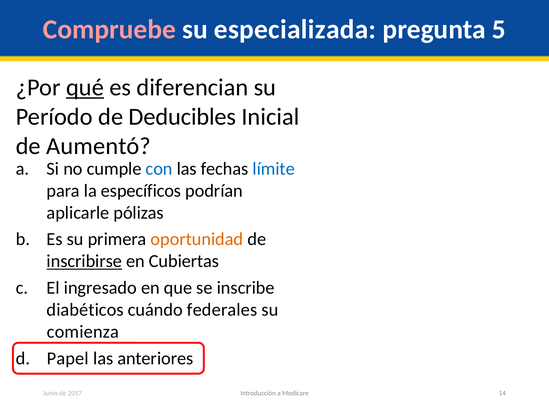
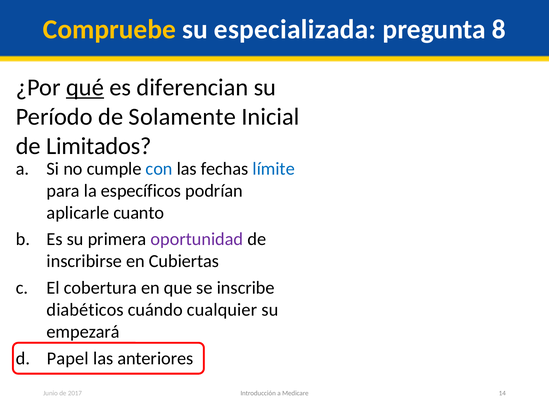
Compruebe colour: pink -> yellow (109, 29)
5: 5 -> 8 (499, 29)
Deducibles: Deducibles -> Solamente (182, 117)
Aumentó: Aumentó -> Limitados (99, 146)
pólizas: pólizas -> cuanto (139, 213)
oportunidad colour: orange -> purple (197, 239)
inscribirse underline: present -> none (84, 261)
ingresado: ingresado -> cobertura (100, 288)
federales: federales -> cualquier (222, 310)
comienza: comienza -> empezará (83, 332)
